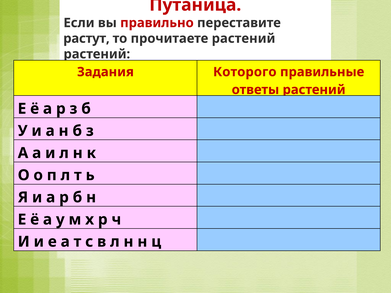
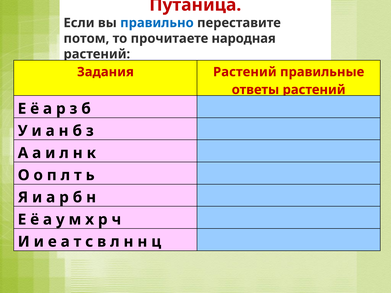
правильно colour: red -> blue (157, 23)
растут: растут -> потом (86, 39)
прочитаете растений: растений -> народная (244, 39)
Задания Которого: Которого -> Растений (245, 72)
